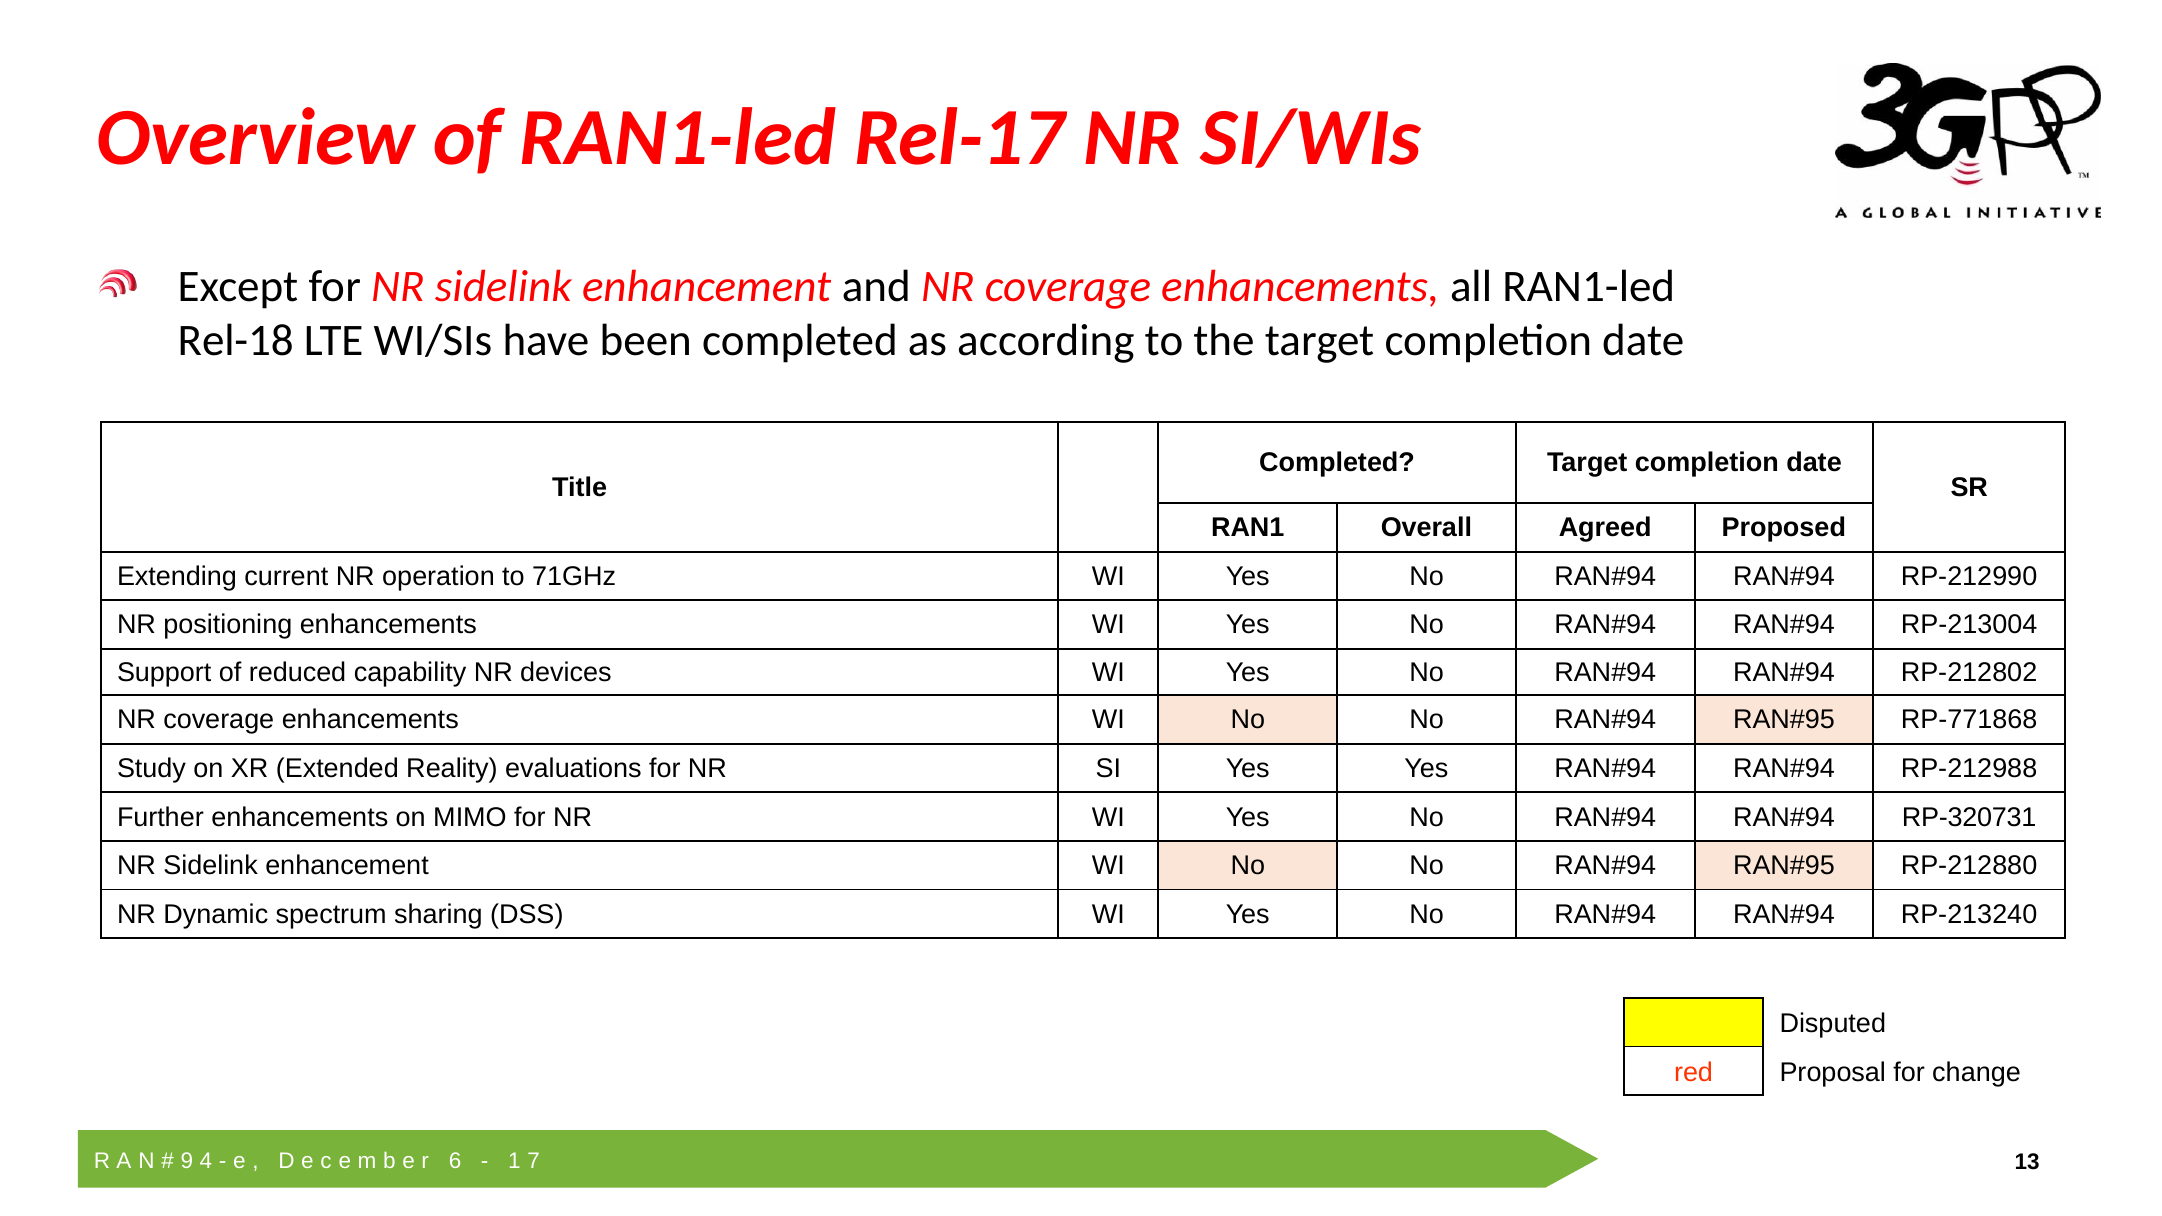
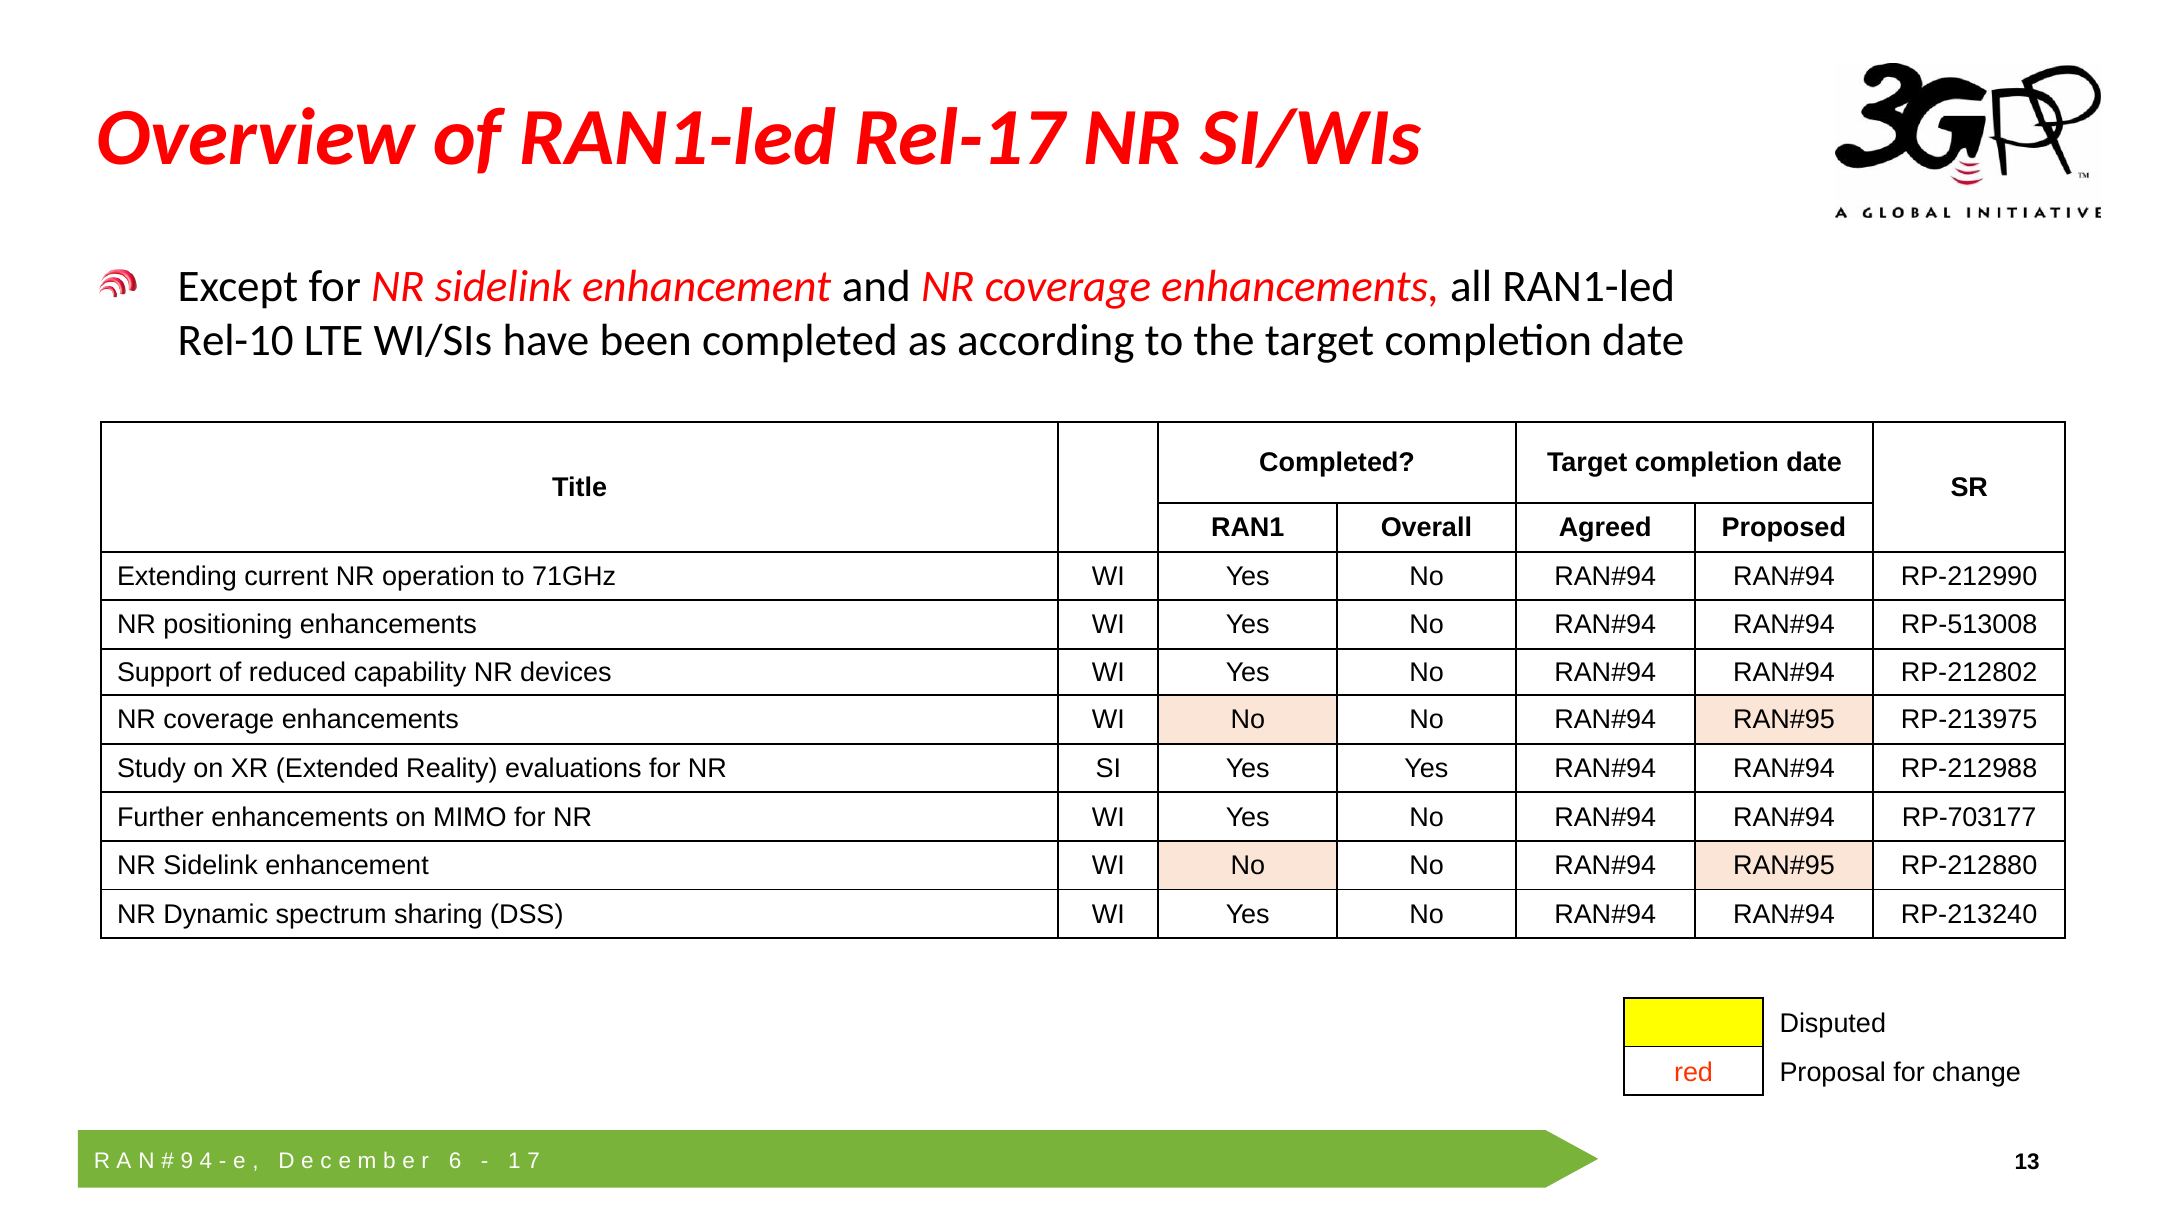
Rel-18: Rel-18 -> Rel-10 (236, 341)
RP-213004: RP-213004 -> RP-513008 (1969, 625)
RP-771868: RP-771868 -> RP-213975 (1969, 720)
RP-320731: RP-320731 -> RP-703177 (1969, 817)
